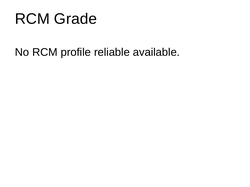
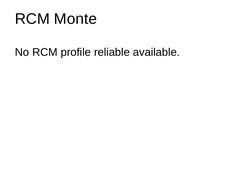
Grade: Grade -> Monte (76, 19)
